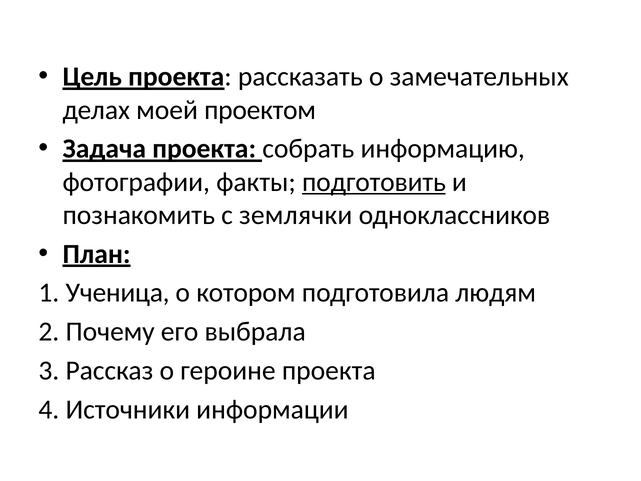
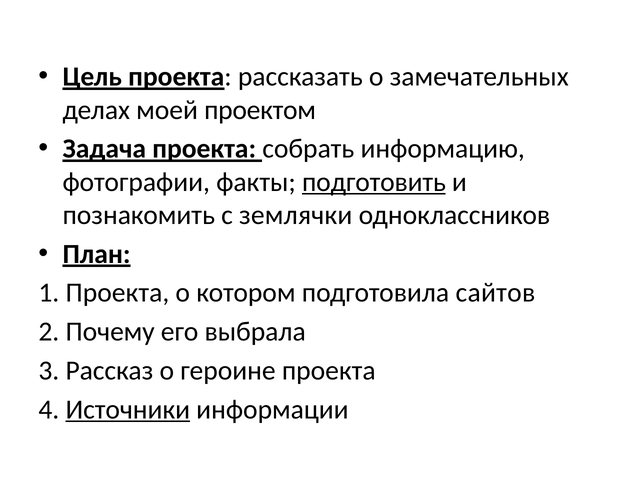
1 Ученица: Ученица -> Проекта (117, 293)
людям: людям -> сайтов (495, 293)
Источники underline: none -> present (128, 409)
